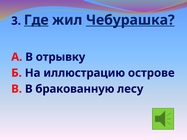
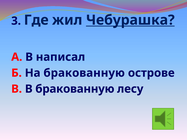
Где underline: present -> none (36, 20)
отрывку: отрывку -> написал (60, 57)
На иллюстрацию: иллюстрацию -> бракованную (84, 73)
